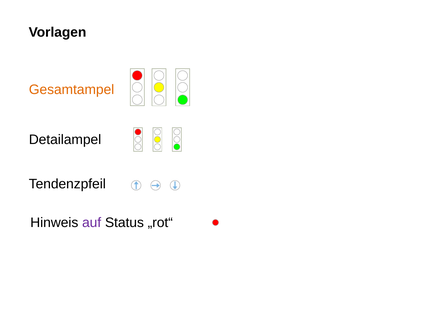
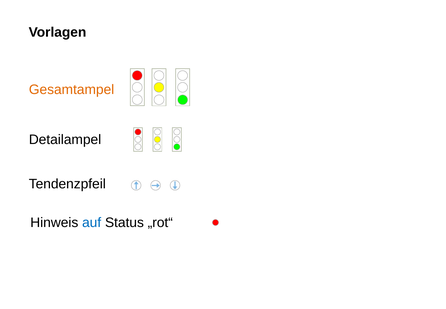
auf colour: purple -> blue (92, 223)
